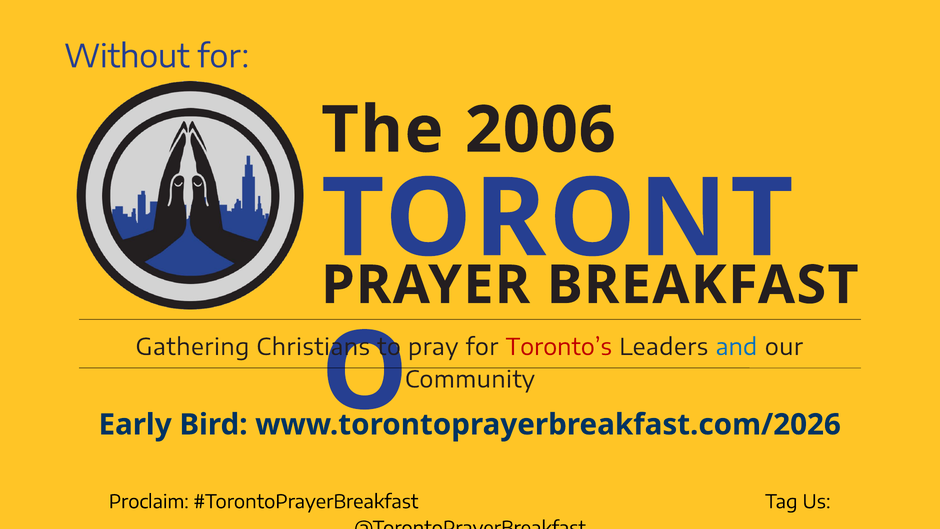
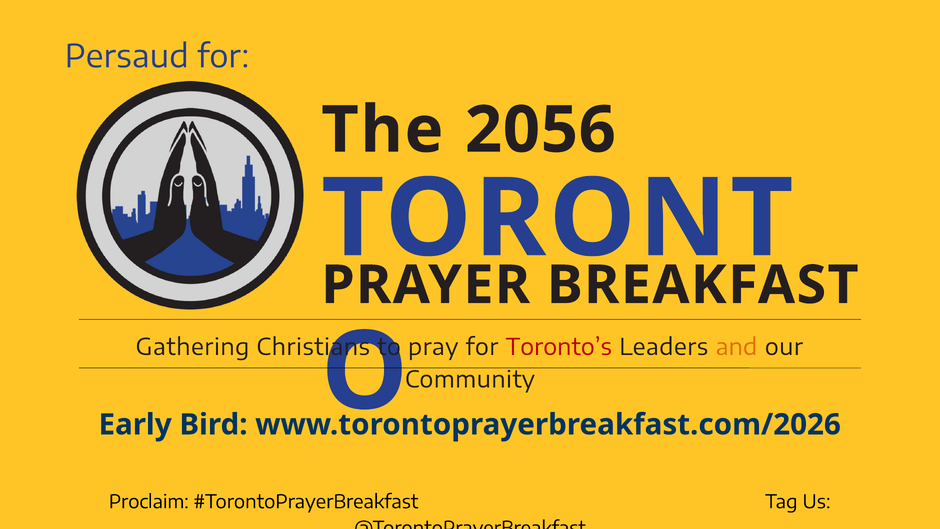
Without: Without -> Persaud (127, 57)
2006: 2006 -> 2056 (540, 130)
and colour: blue -> orange (736, 347)
